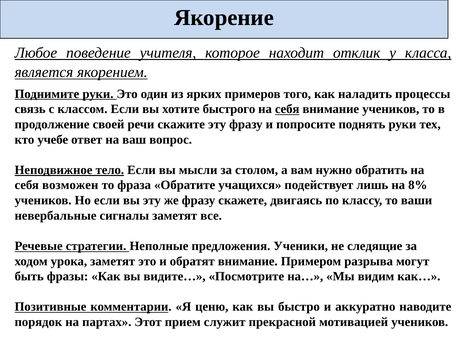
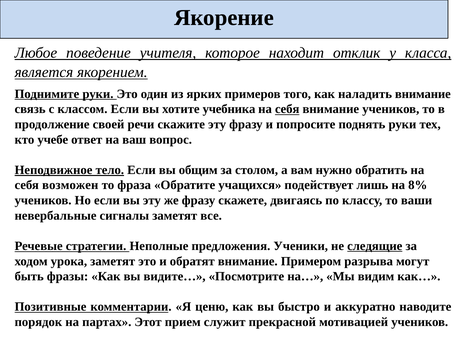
наладить процессы: процессы -> внимание (423, 94)
быстрого: быстрого -> учебника (229, 109)
мысли: мысли -> общим (198, 170)
следящие underline: none -> present (375, 246)
